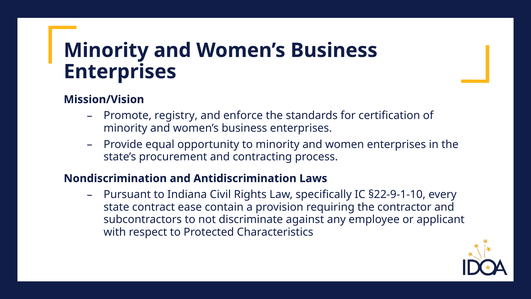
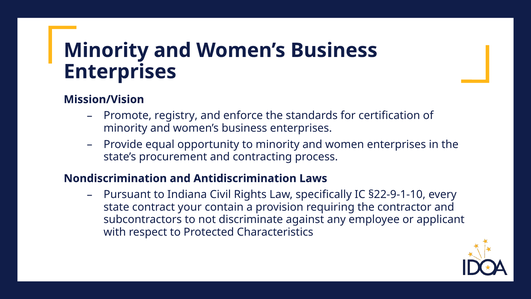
ease: ease -> your (190, 207)
